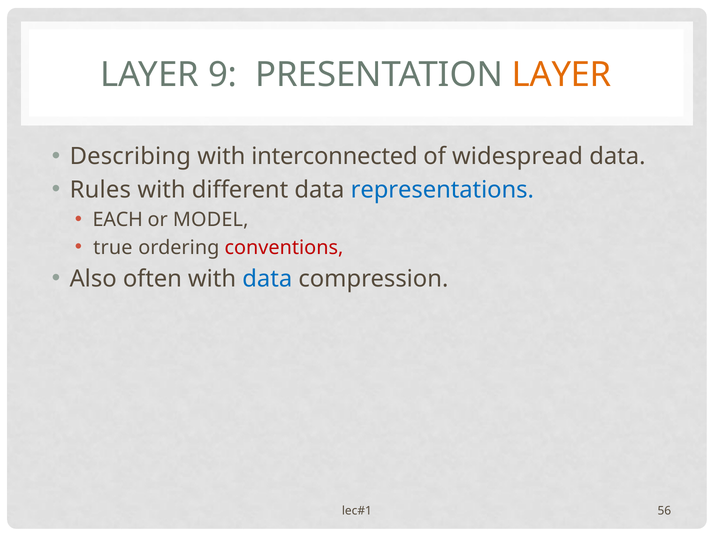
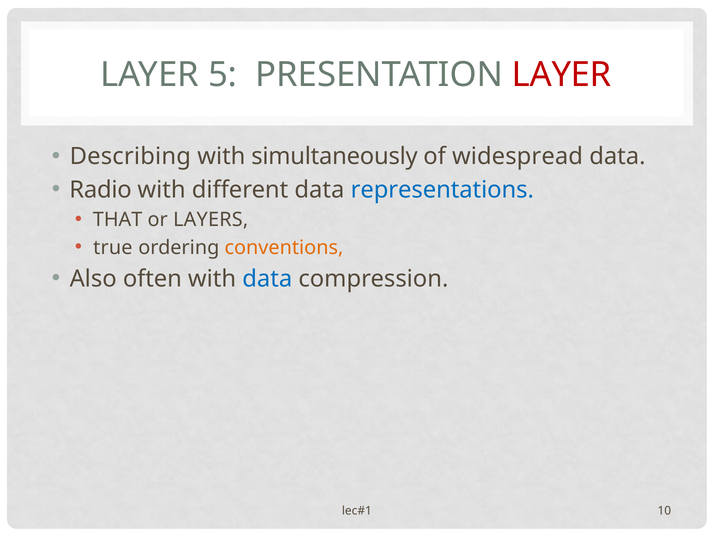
9: 9 -> 5 (223, 75)
LAYER colour: orange -> red (562, 75)
interconnected: interconnected -> simultaneously (334, 156)
Rules: Rules -> Radio (101, 190)
EACH: EACH -> THAT (118, 220)
MODEL: MODEL -> LAYERS (211, 220)
conventions colour: red -> orange (284, 247)
56: 56 -> 10 (664, 510)
